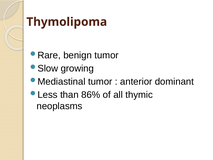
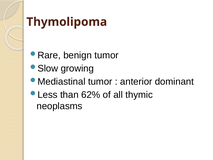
86%: 86% -> 62% (91, 95)
